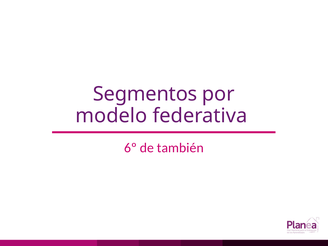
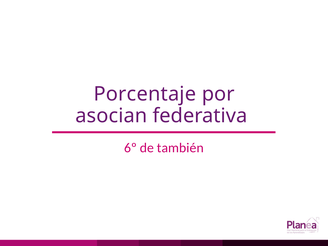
Segmentos: Segmentos -> Porcentaje (145, 94)
modelo: modelo -> asocian (111, 116)
